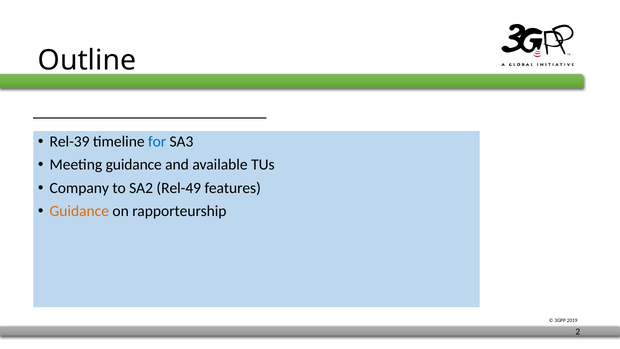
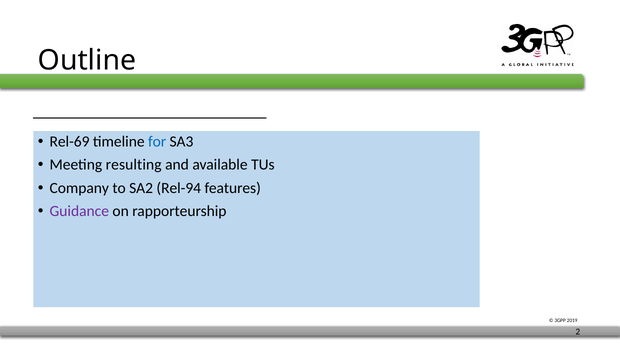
Rel-39: Rel-39 -> Rel-69 (70, 142)
Meeting guidance: guidance -> resulting (134, 165)
Rel-49: Rel-49 -> Rel-94 (179, 188)
Guidance colour: orange -> purple (79, 211)
